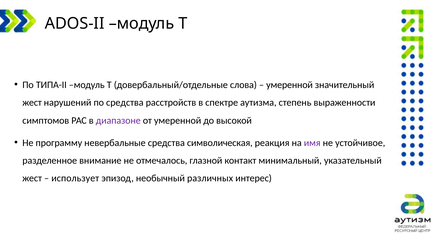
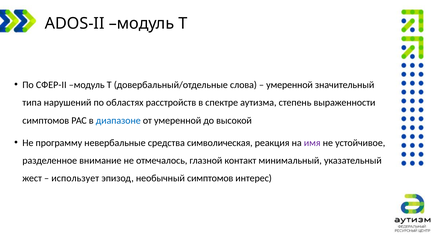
ТИПА-II: ТИПА-II -> СФЕР-II (51, 85)
жест: жест -> типа (32, 102)
по средства: средства -> областях (125, 102)
диапазоне colour: purple -> blue (118, 120)
необычный различных: различных -> симптомов (210, 178)
